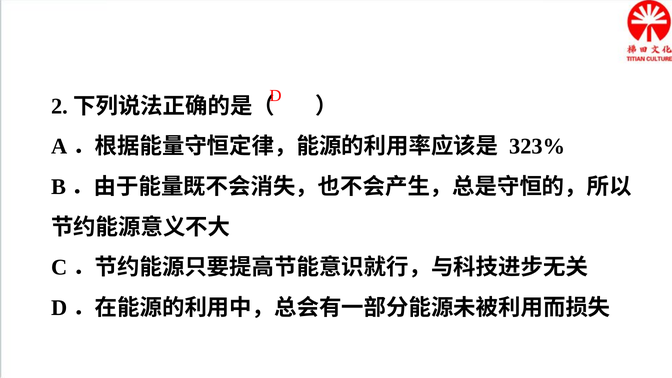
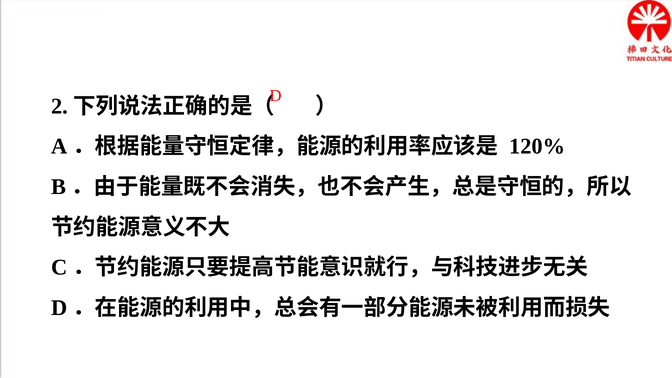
323%: 323% -> 120% (537, 147)
